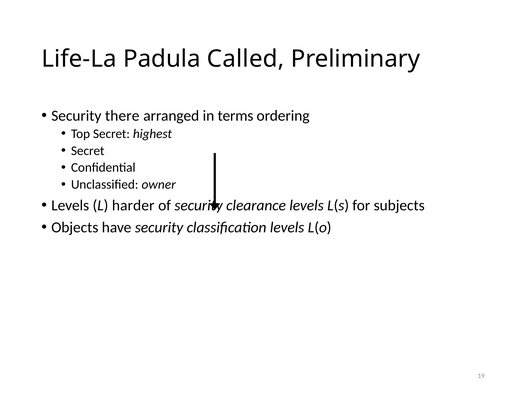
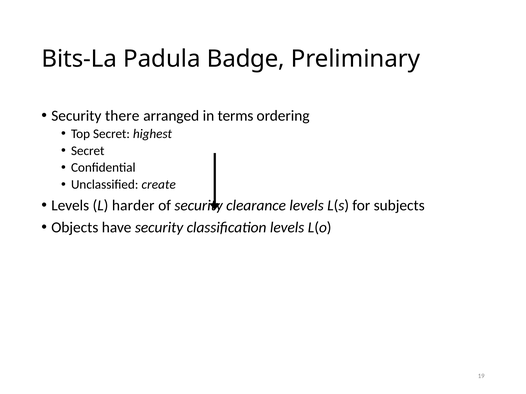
Life-La: Life-La -> Bits-La (79, 59)
Called: Called -> Badge (246, 59)
owner: owner -> create (159, 185)
